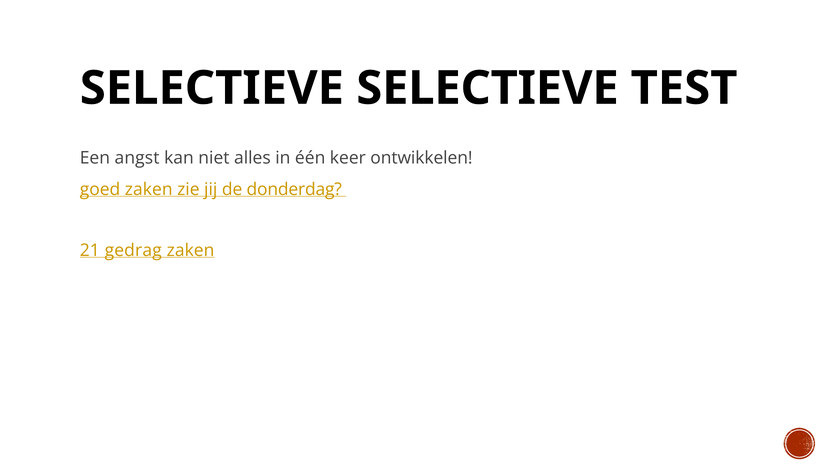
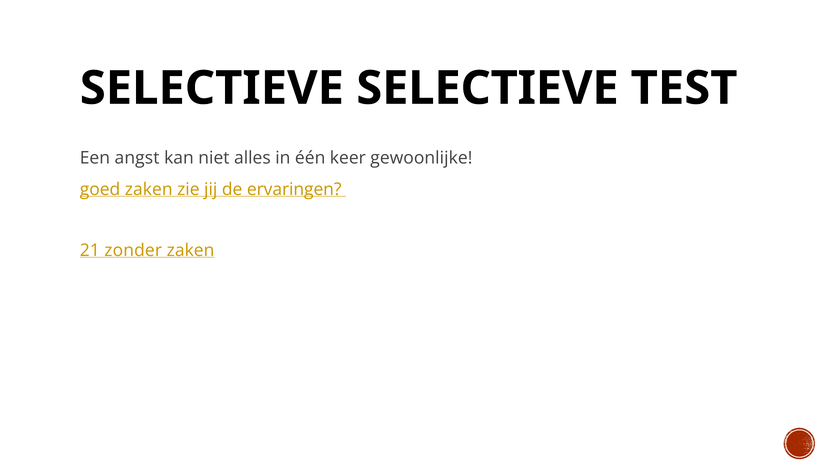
ontwikkelen: ontwikkelen -> gewoonlijke (421, 158)
donderdag: donderdag -> ervaringen (294, 190)
gedrag: gedrag -> zonder (133, 251)
